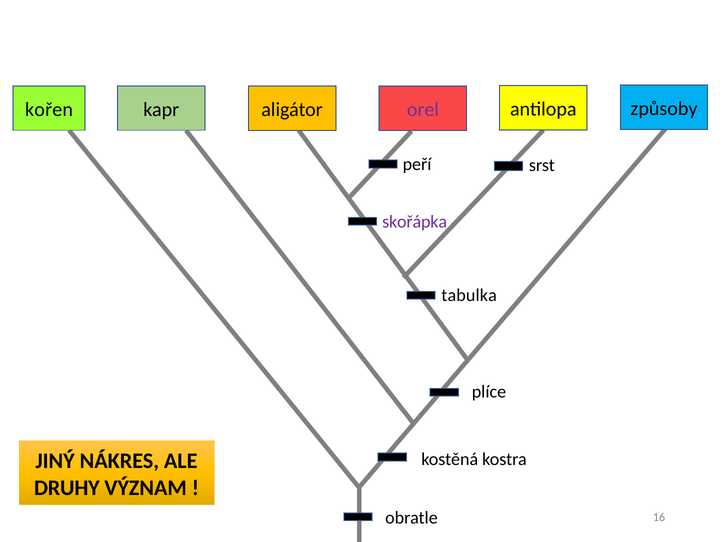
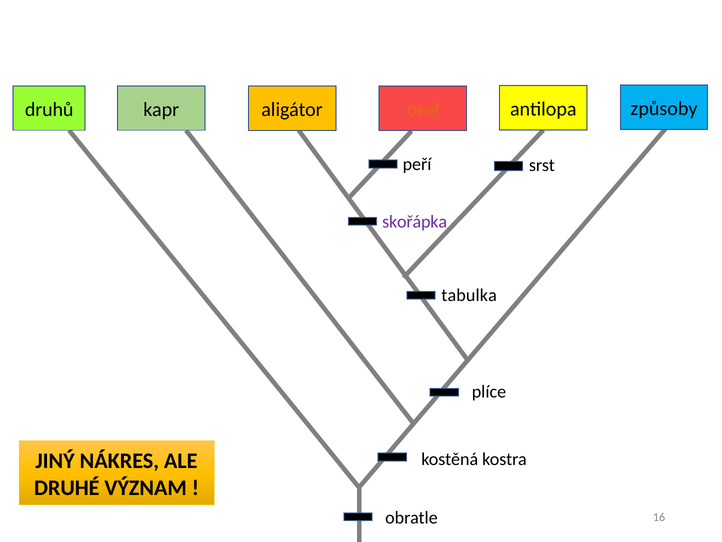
kořen: kořen -> druhů (49, 109)
orel colour: purple -> orange (423, 109)
DRUHY: DRUHY -> DRUHÉ (67, 487)
